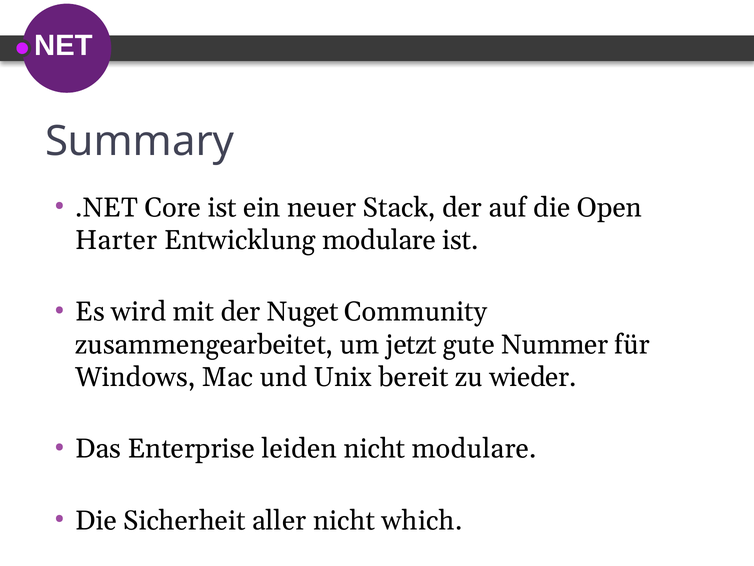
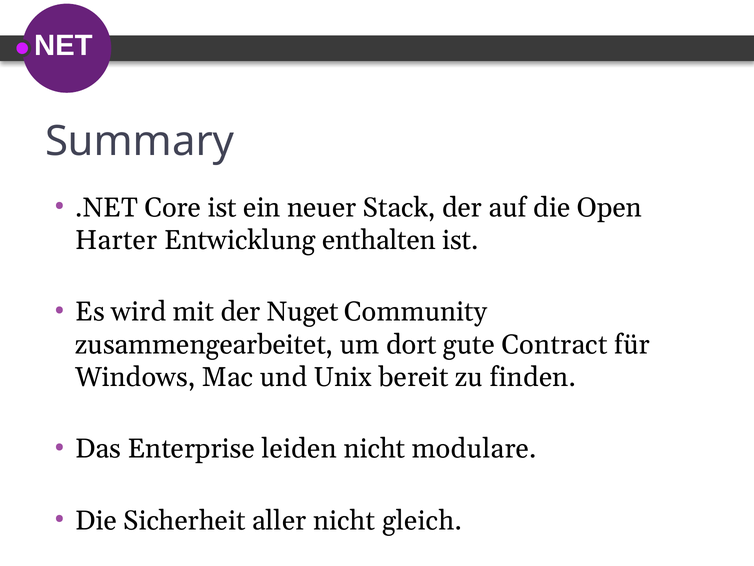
Entwicklung modulare: modulare -> enthalten (379, 240)
jetzt: jetzt -> dort (411, 344)
Nummer: Nummer -> Contract (555, 344)
wieder: wieder -> finden (533, 377)
which: which -> gleich (422, 520)
